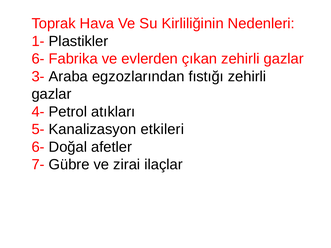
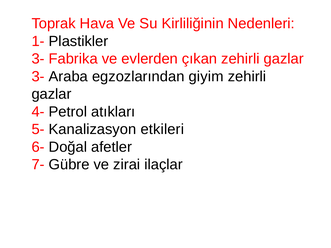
6-: 6- -> 3- (38, 59)
fıstığı: fıstığı -> giyim (206, 77)
